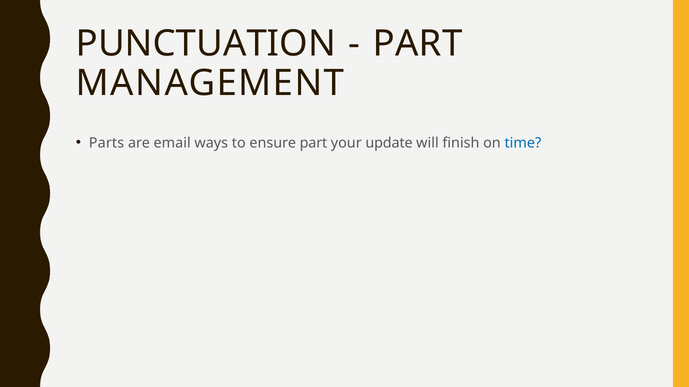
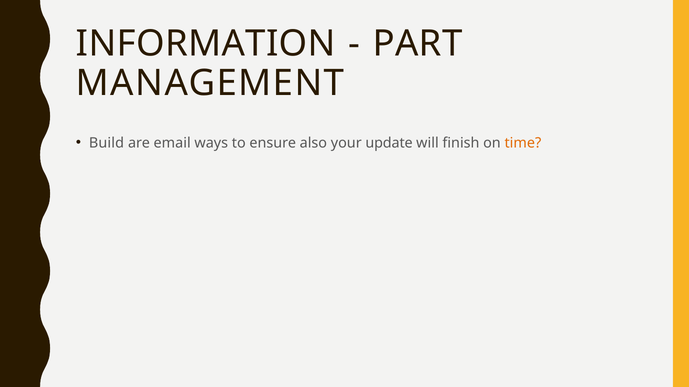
PUNCTUATION: PUNCTUATION -> INFORMATION (206, 44)
Parts: Parts -> Build (107, 143)
ensure part: part -> also (313, 143)
time colour: blue -> orange (523, 143)
